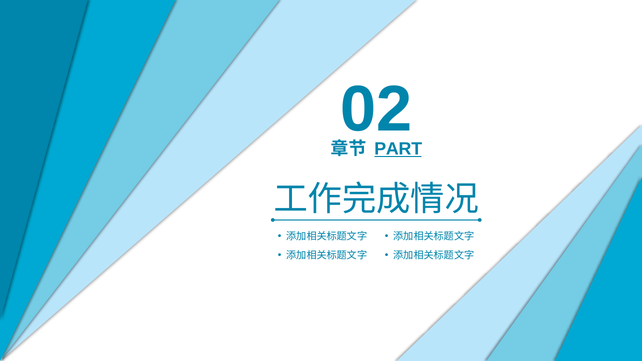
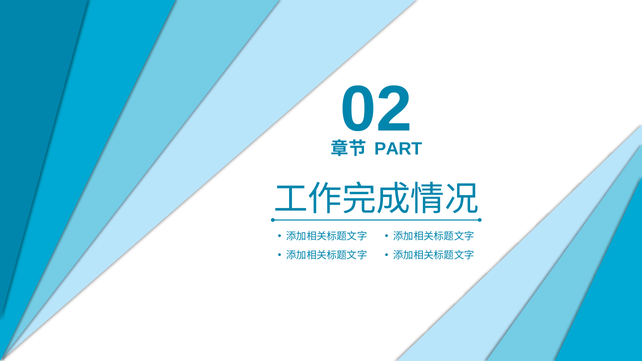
PART underline: present -> none (398, 149)
